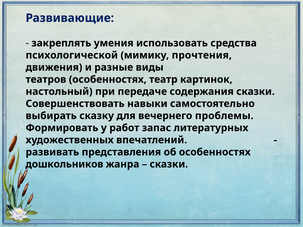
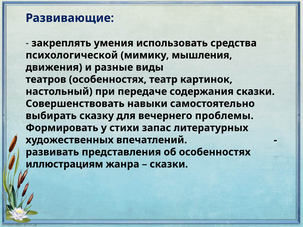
прочтения: прочтения -> мышления (202, 55)
работ: работ -> стихи (124, 128)
дошкольников: дошкольников -> иллюстрациям (64, 164)
